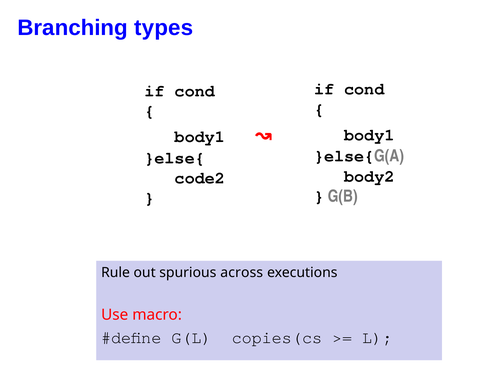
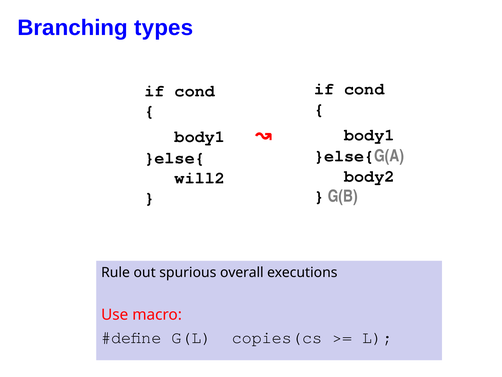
code2: code2 -> will2 (200, 178)
across: across -> overall (242, 272)
